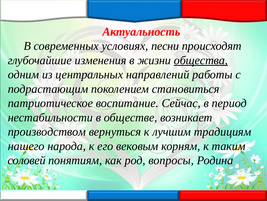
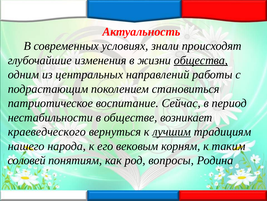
песни: песни -> знали (165, 46)
производством: производством -> краеведческого (47, 131)
лучшим underline: none -> present (172, 131)
